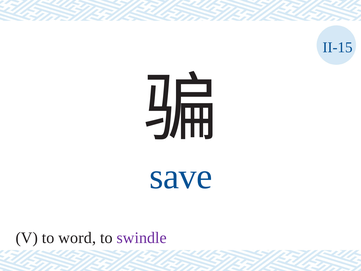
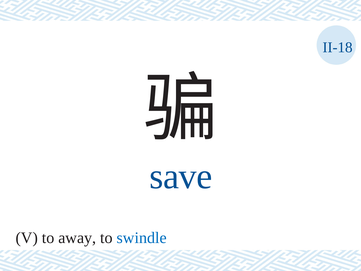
II-15: II-15 -> II-18 (338, 47)
word: word -> away (77, 238)
swindle colour: purple -> blue (142, 238)
